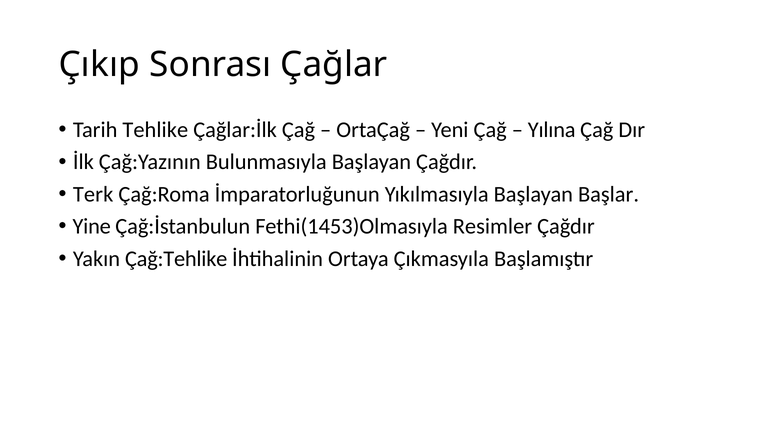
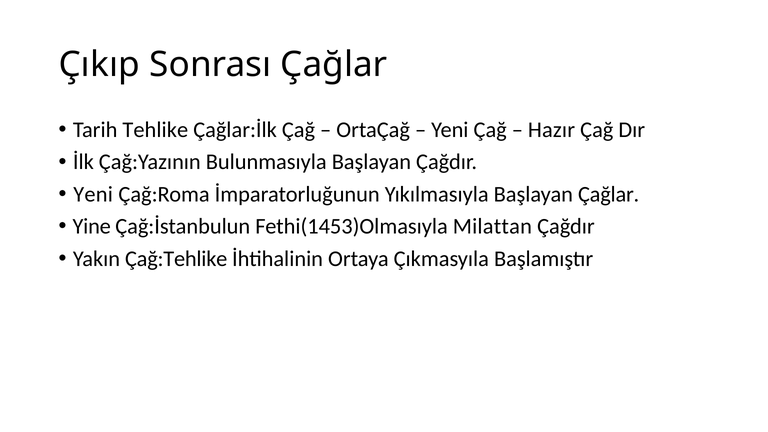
Yılına: Yılına -> Hazır (552, 130)
Terk: Terk -> Yeni (93, 194)
Başlayan Başlar: Başlar -> Çağlar (609, 194)
Resimler: Resimler -> Milattan (492, 226)
